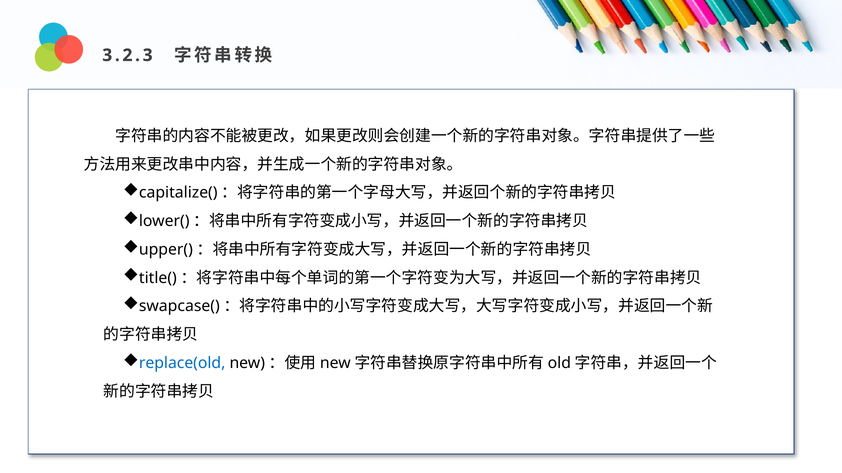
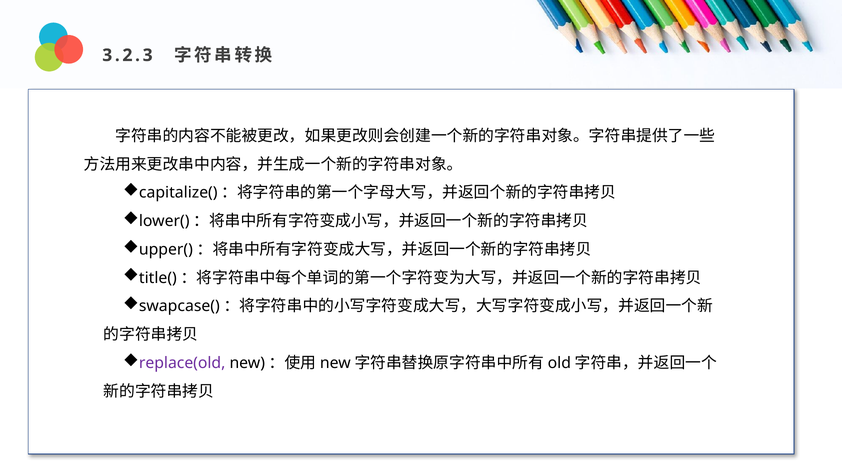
replace(old colour: blue -> purple (182, 363)
